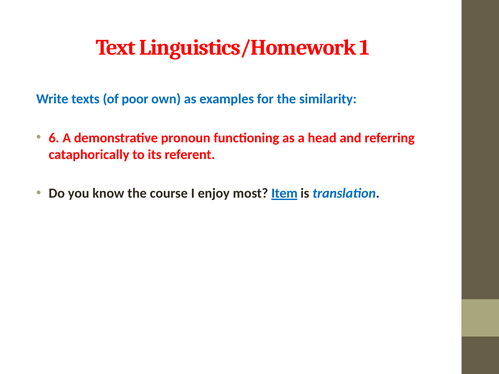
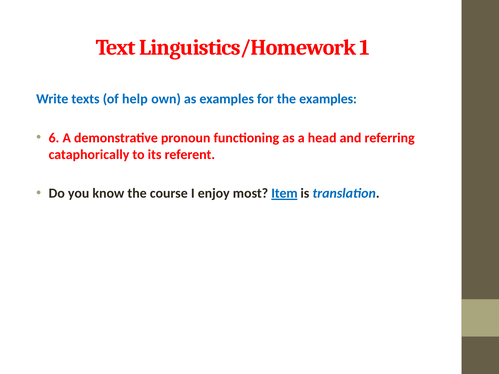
poor: poor -> help (135, 99)
the similarity: similarity -> examples (328, 99)
